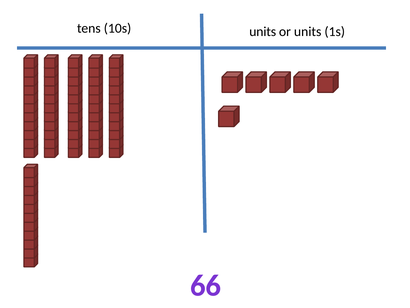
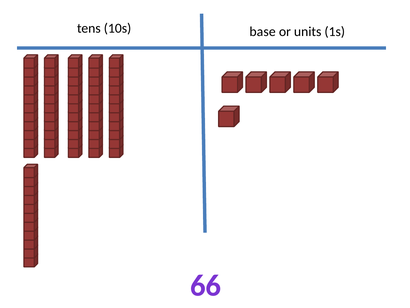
10s units: units -> base (263, 32)
